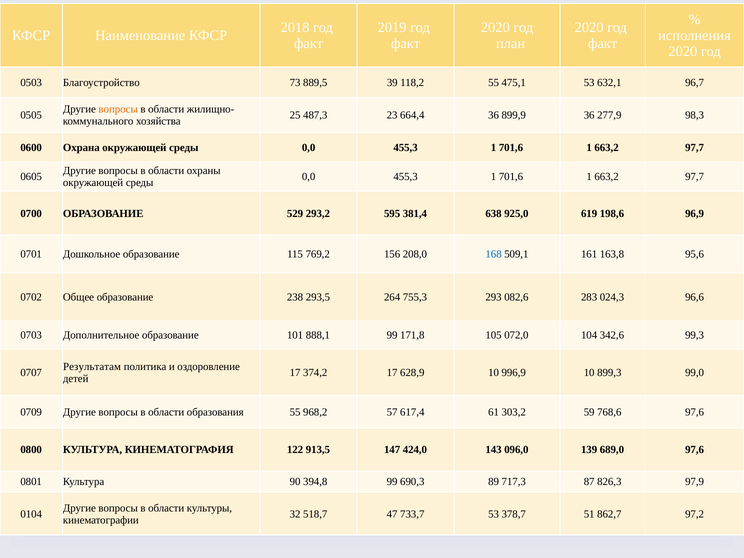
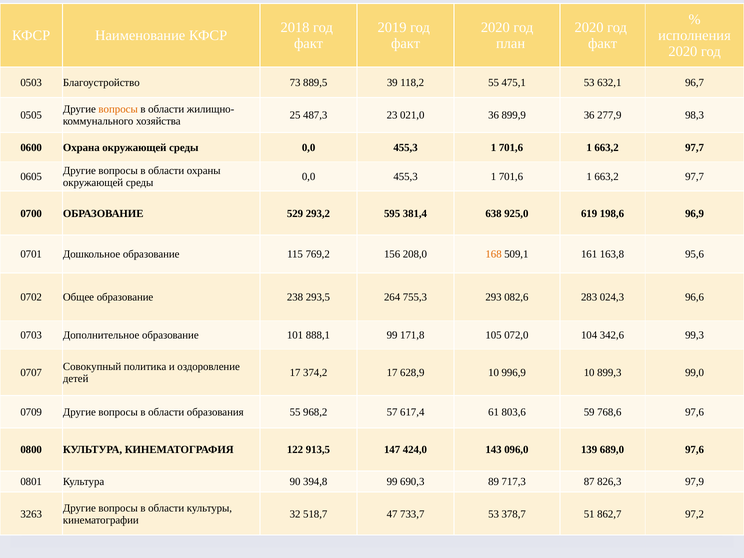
664,4: 664,4 -> 021,0 (412, 115)
168 colour: blue -> orange (494, 254)
Результатам: Результатам -> Совокупный (92, 367)
303,2: 303,2 -> 803,6 (514, 412)
0104: 0104 -> 3263 (31, 514)
